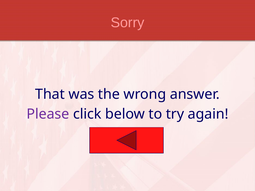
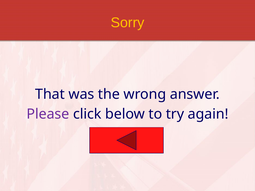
Sorry colour: pink -> yellow (128, 23)
